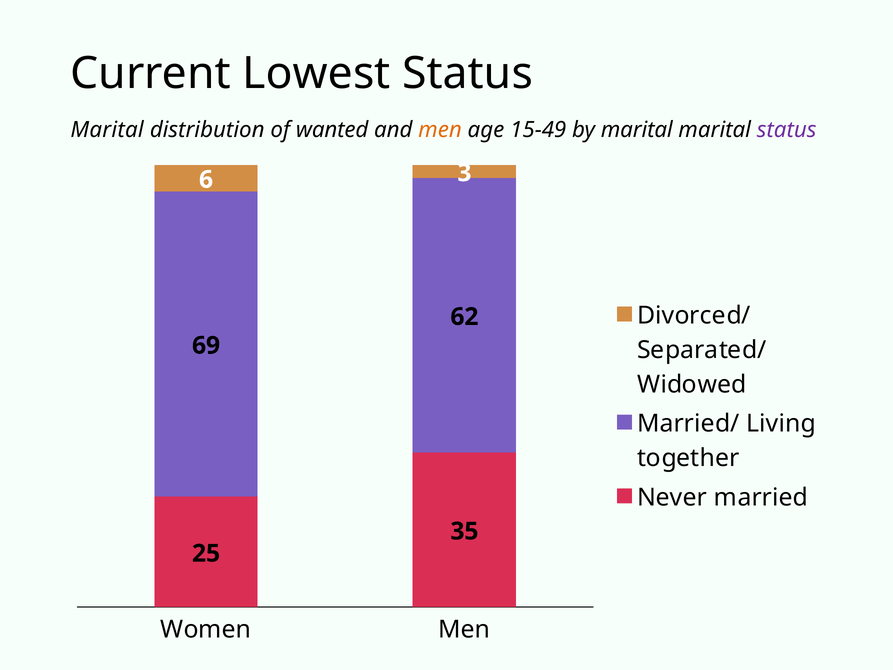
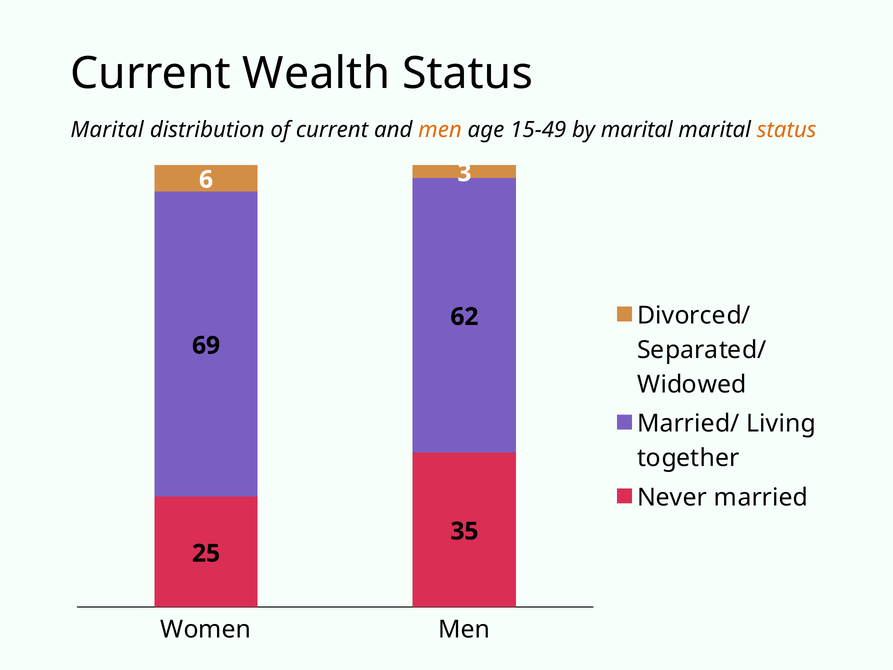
Lowest: Lowest -> Wealth (316, 74)
of wanted: wanted -> current (332, 130)
status colour: purple -> orange (787, 130)
